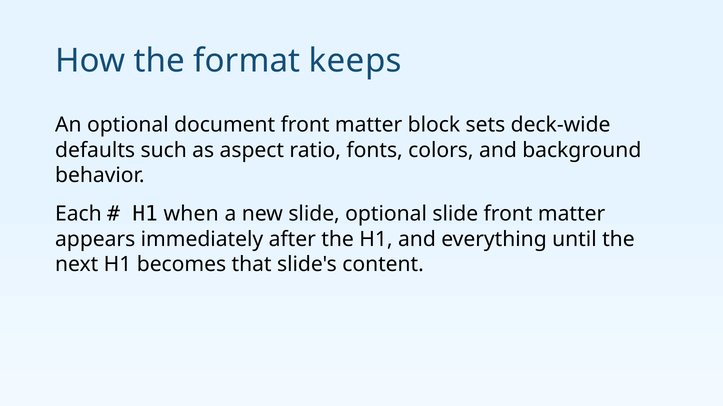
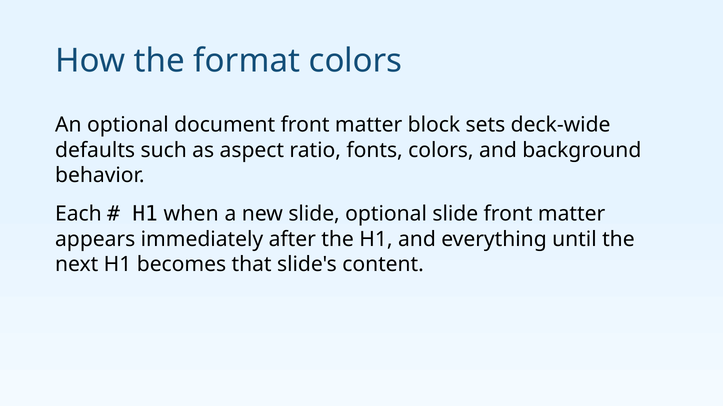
format keeps: keeps -> colors (355, 61)
